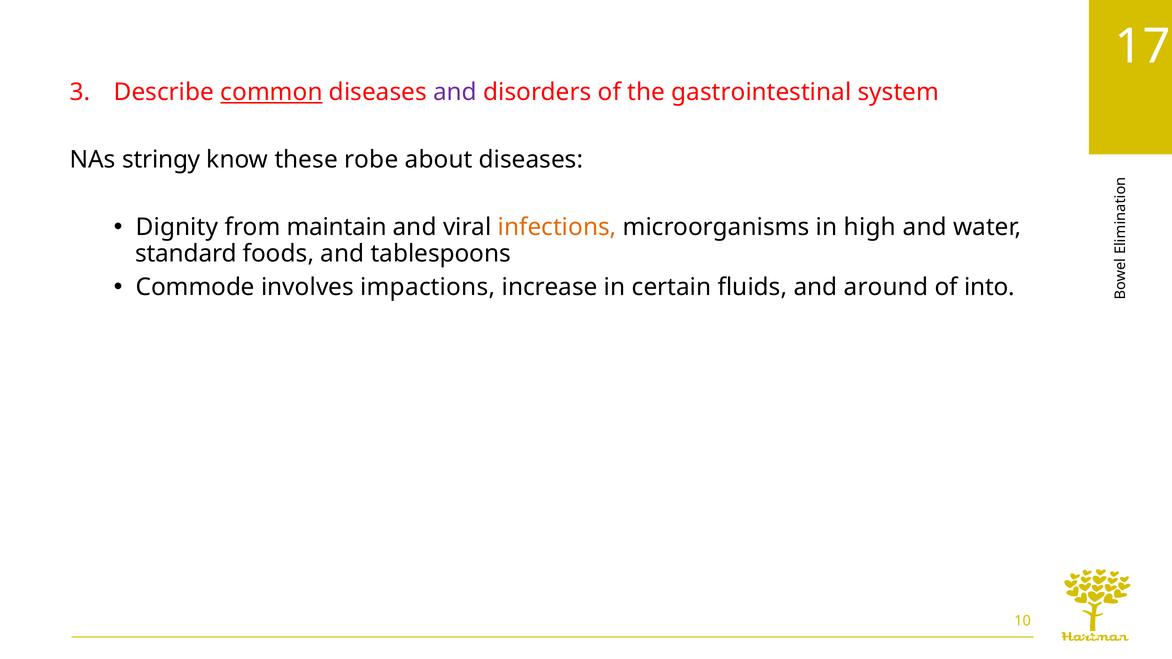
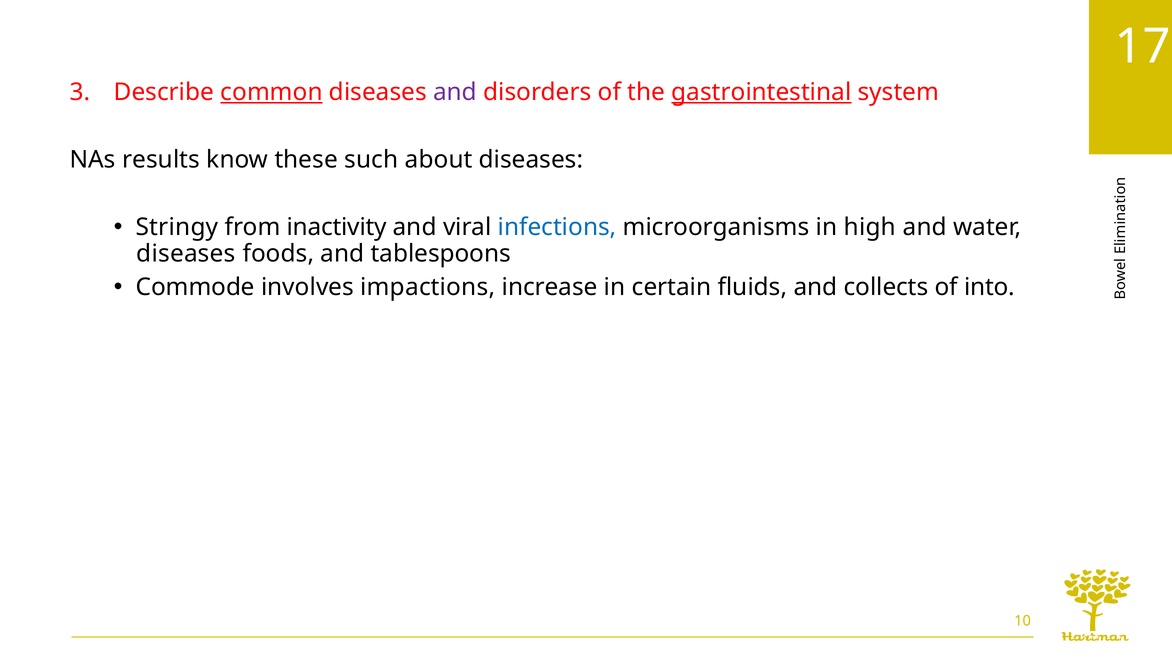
gastrointestinal underline: none -> present (761, 92)
stringy: stringy -> results (161, 160)
robe: robe -> such (371, 160)
Dignity: Dignity -> Stringy (177, 227)
maintain: maintain -> inactivity (337, 227)
infections colour: orange -> blue (557, 227)
standard: standard -> diseases (186, 254)
around: around -> collects (886, 287)
